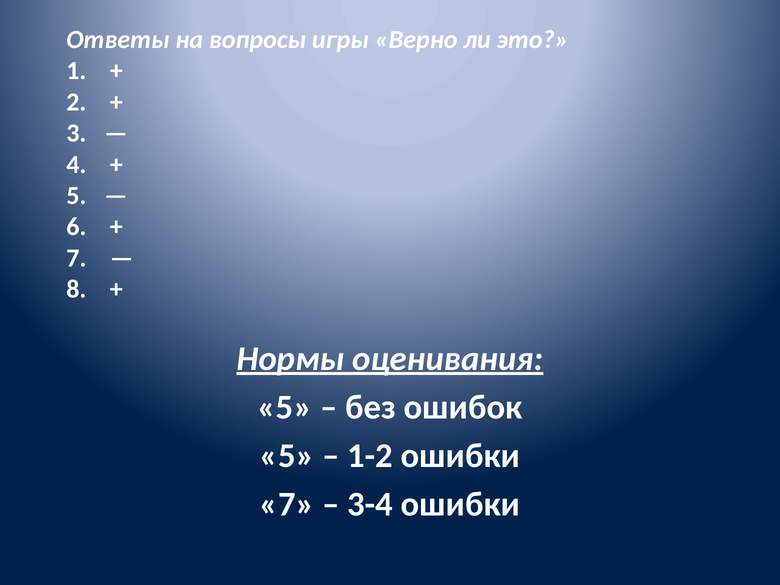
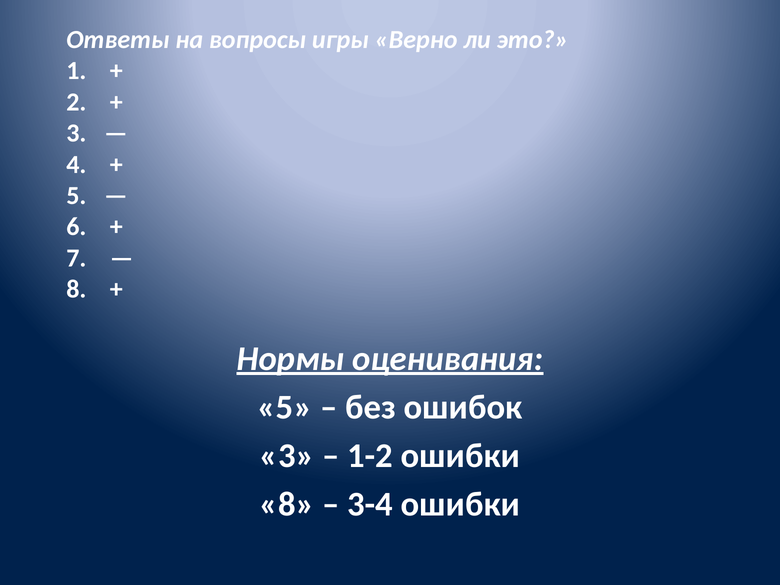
5: 5 -> 3 (287, 456)
7: 7 -> 8 (287, 504)
